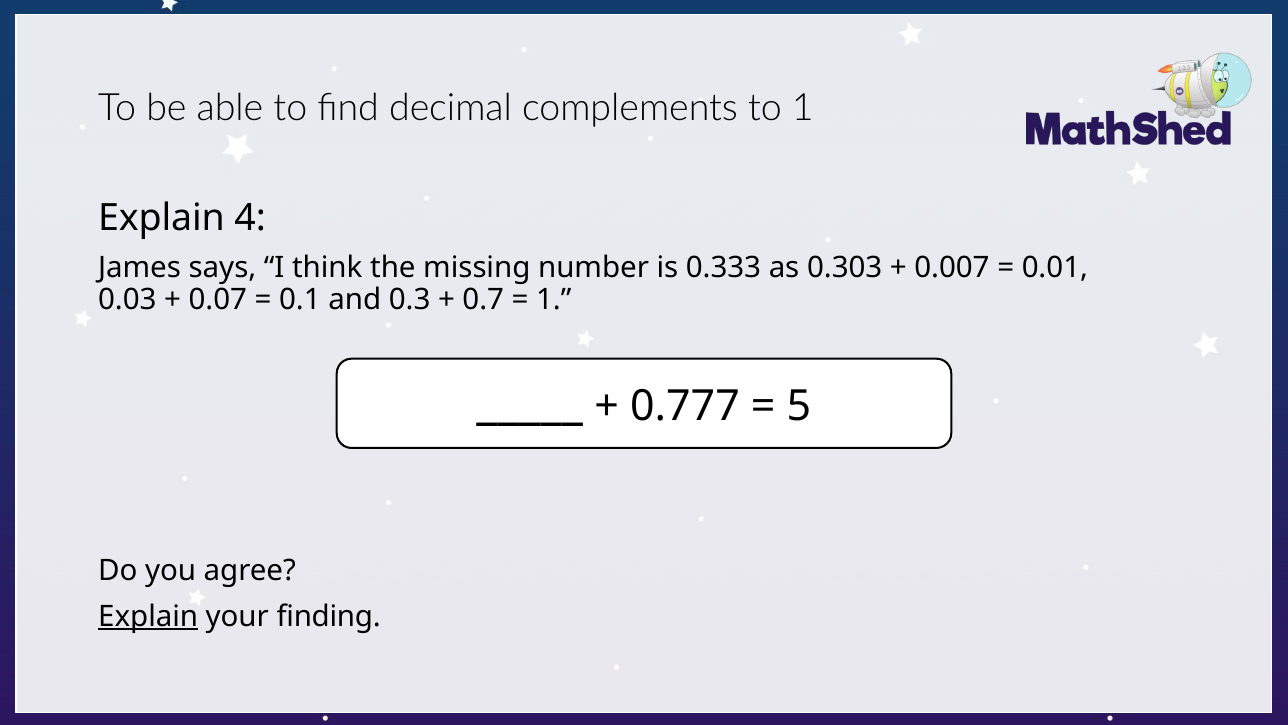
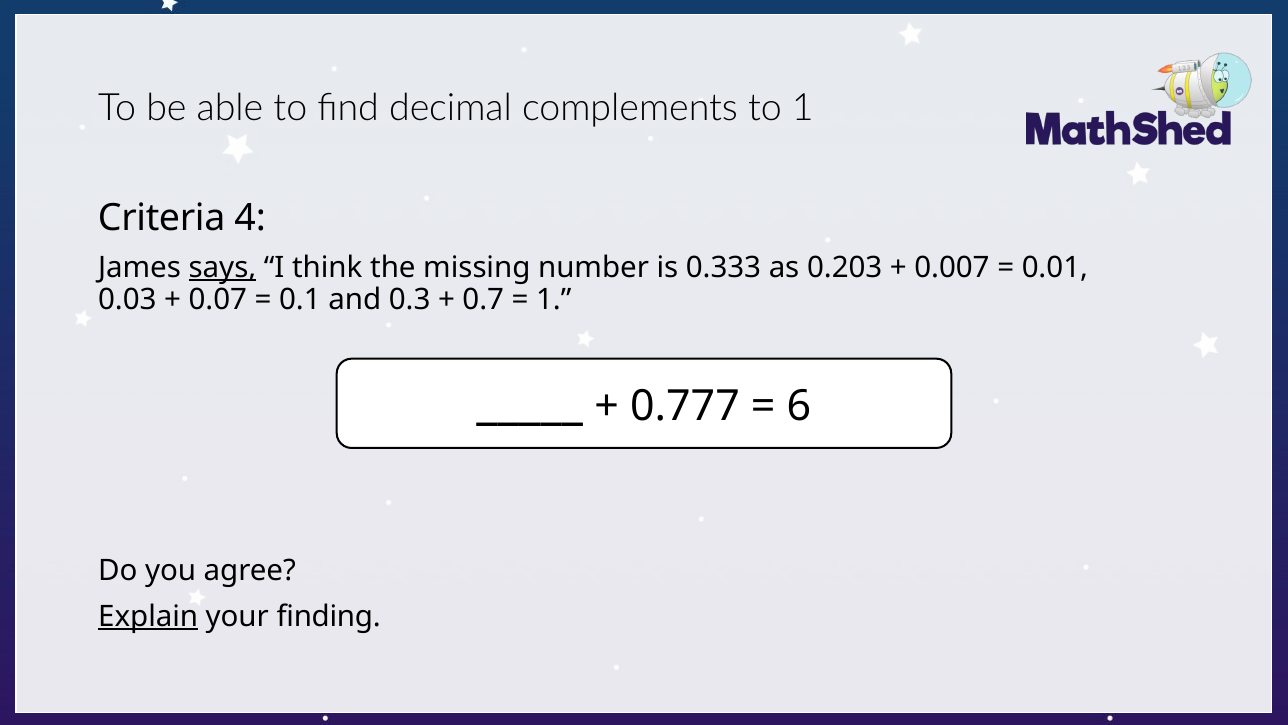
Explain: Explain -> Criteria (162, 218)
says underline: none -> present (222, 267)
0.303: 0.303 -> 0.203 (845, 267)
5: 5 -> 6 (799, 406)
